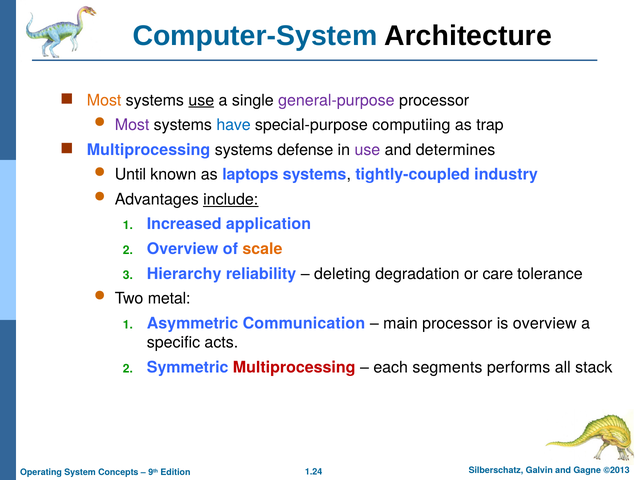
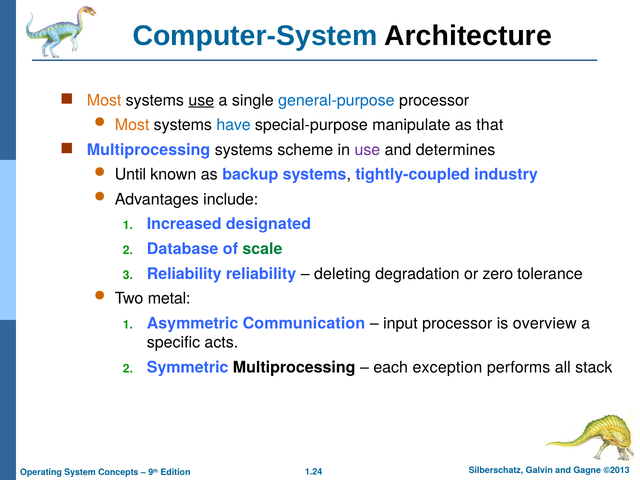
general-purpose colour: purple -> blue (336, 100)
Most colour: purple -> orange (132, 125)
computiing: computiing -> manipulate (411, 125)
trap: trap -> that (490, 125)
defense: defense -> scheme (305, 150)
laptops: laptops -> backup (250, 175)
include underline: present -> none (231, 199)
application: application -> designated (269, 224)
Overview: Overview -> Database (183, 249)
scale colour: orange -> green (262, 249)
Hierarchy: Hierarchy -> Reliability (184, 274)
care: care -> zero (498, 274)
main: main -> input (401, 323)
Multiprocessing colour: red -> black (294, 367)
segments: segments -> exception (447, 367)
